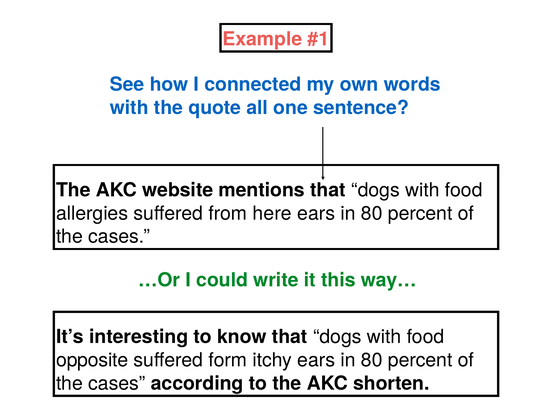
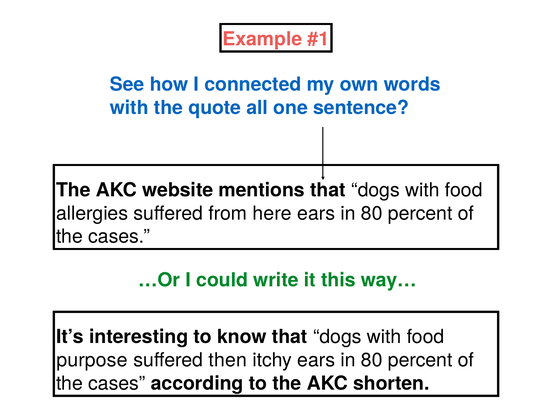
opposite: opposite -> purpose (92, 360)
form: form -> then (228, 360)
